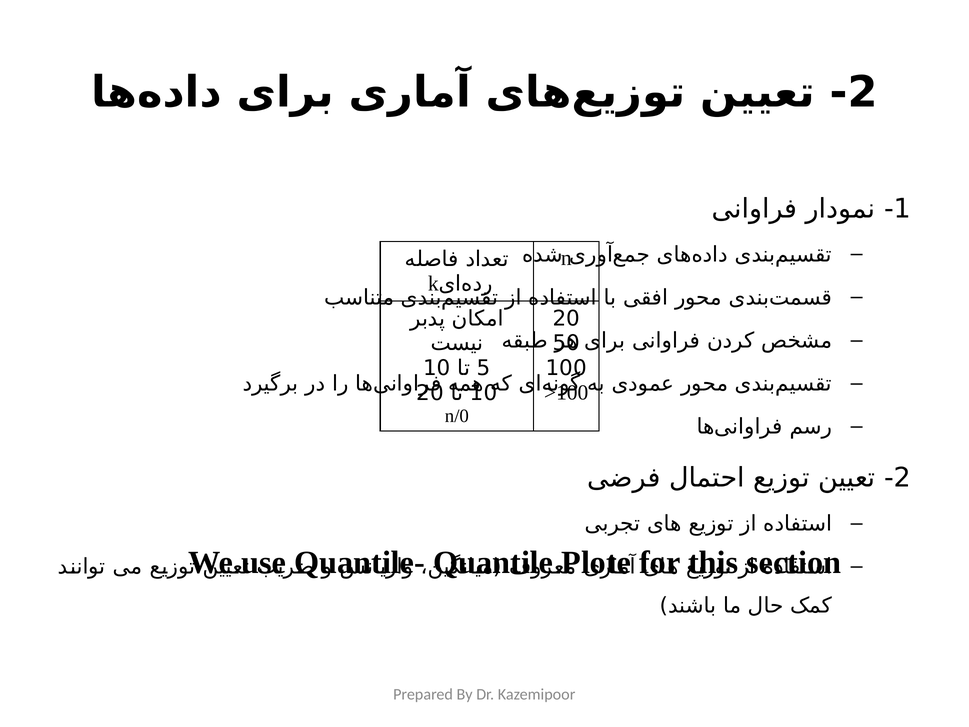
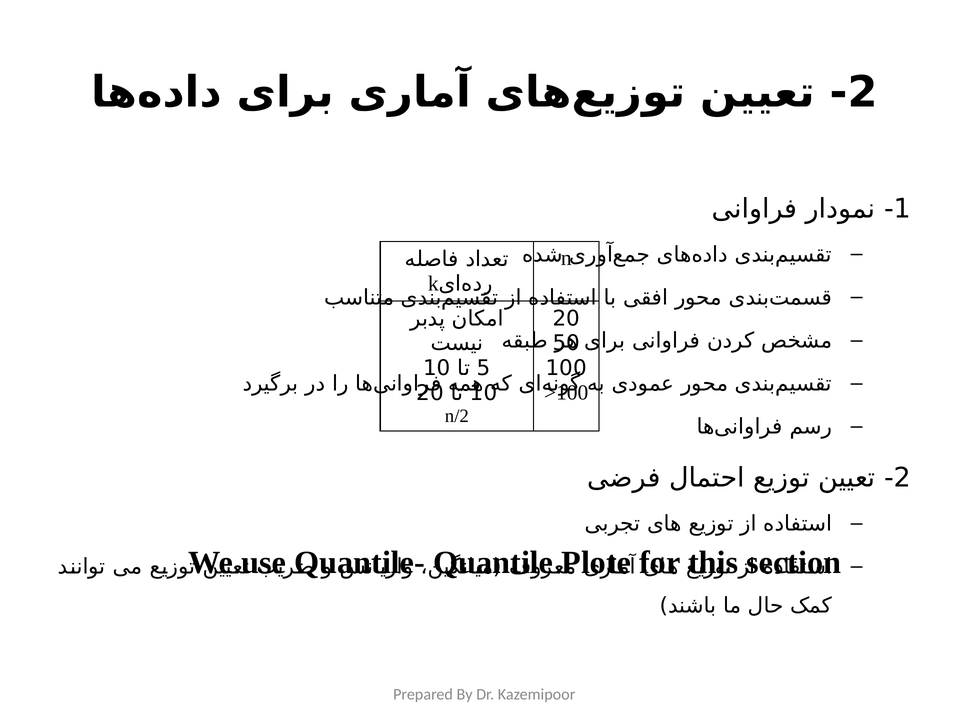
n/0: n/0 -> n/2 (457, 416)
